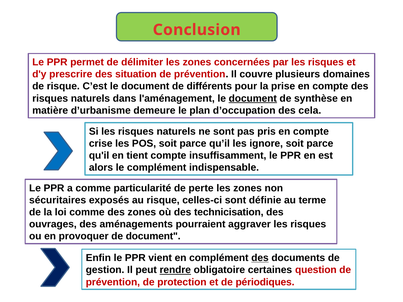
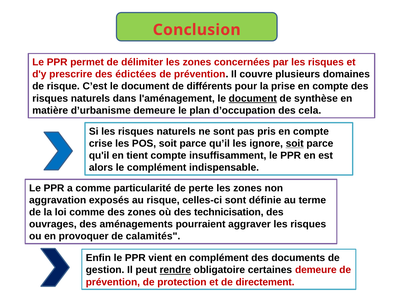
situation: situation -> édictées (136, 74)
soit underline: none -> present (295, 144)
sécuritaires: sécuritaires -> aggravation (58, 200)
de document: document -> calamités (153, 237)
des underline: present -> none (260, 258)
certaines question: question -> demeure (316, 270)
périodiques: périodiques -> directement (265, 282)
